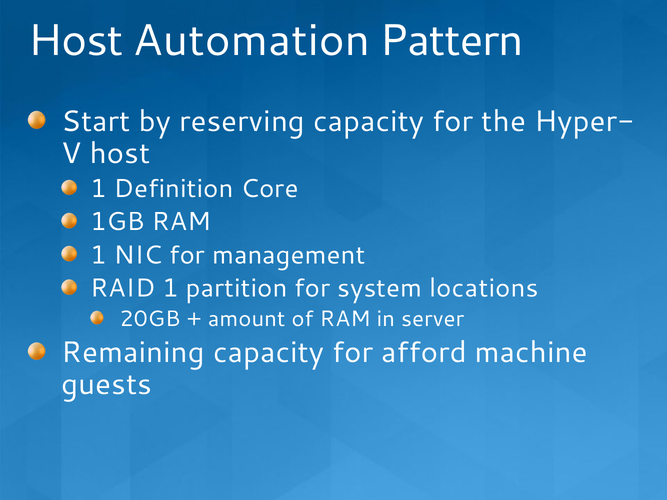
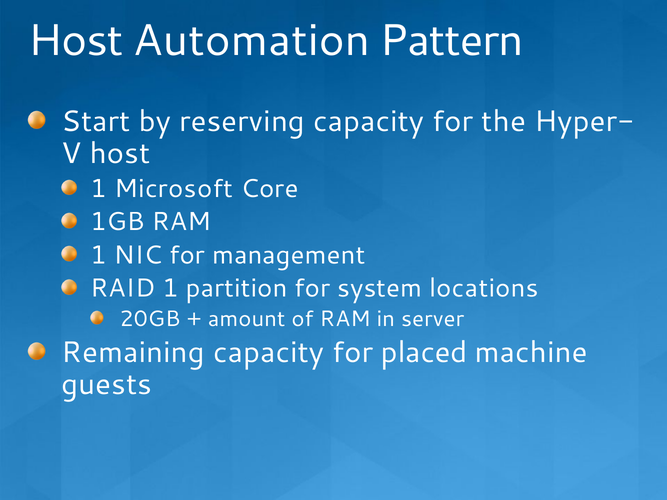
Definition: Definition -> Microsoft (174, 189)
afford: afford -> placed (424, 353)
